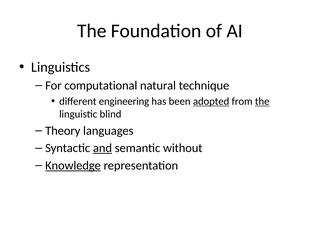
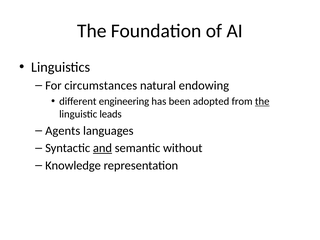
computational: computational -> circumstances (101, 86)
technique: technique -> endowing (204, 86)
adopted underline: present -> none (211, 101)
blind: blind -> leads (111, 114)
Theory: Theory -> Agents (63, 131)
Knowledge underline: present -> none (73, 166)
